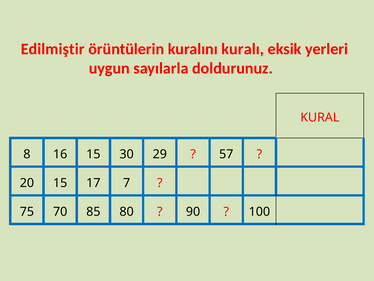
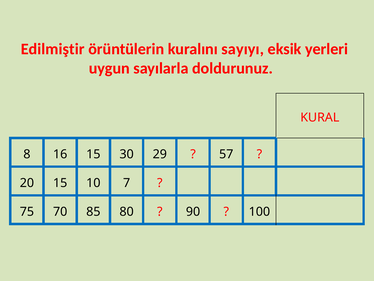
kuralı: kuralı -> sayıyı (243, 49)
17: 17 -> 10 (93, 183)
